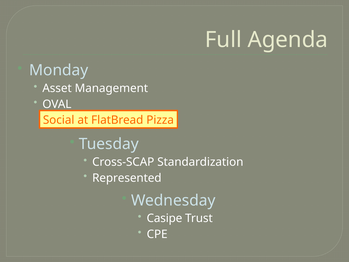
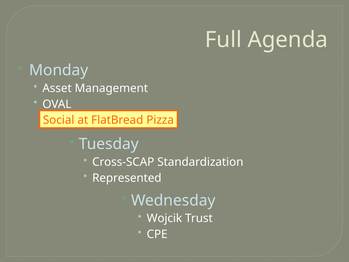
Casipe: Casipe -> Wojcik (164, 218)
